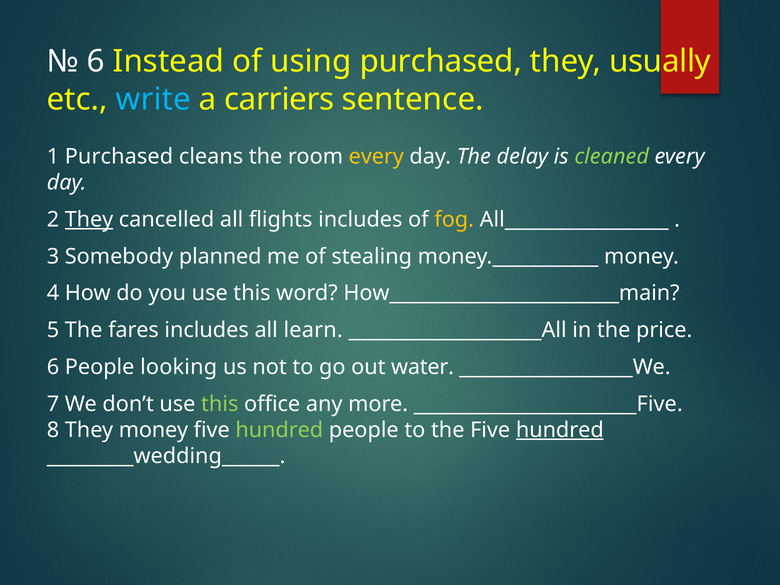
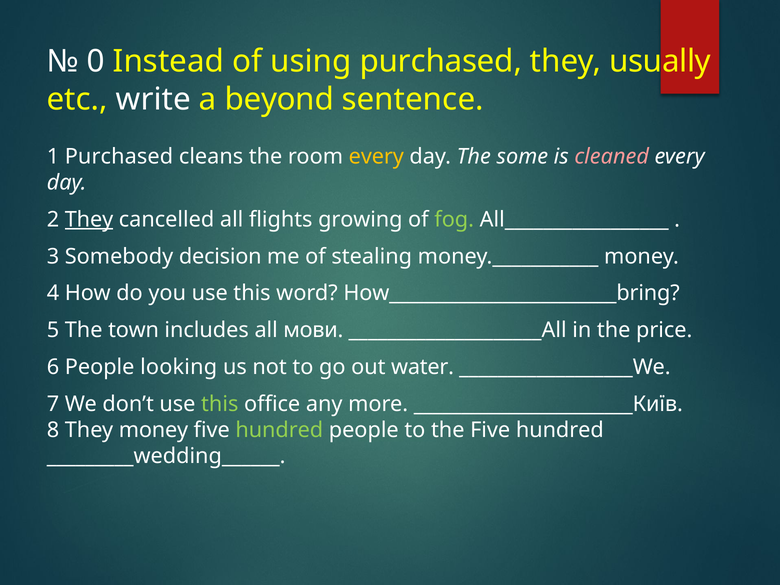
6: 6 -> 0 (96, 62)
write colour: light blue -> white (153, 99)
carriers: carriers -> beyond (279, 99)
delay: delay -> some (522, 157)
cleaned colour: light green -> pink (612, 157)
flights includes: includes -> growing (360, 219)
fog colour: yellow -> light green (454, 219)
planned: planned -> decision (220, 256)
How________________________main: How________________________main -> How________________________bring (512, 293)
fares: fares -> town (134, 330)
learn: learn -> мови (313, 330)
_______________________Five: _______________________Five -> _______________________Київ (548, 404)
hundred underline: present -> none (560, 430)
